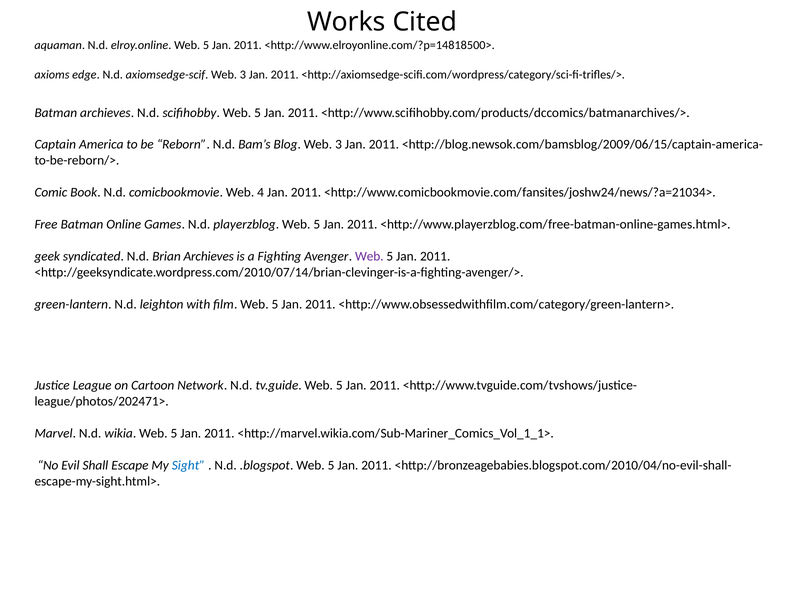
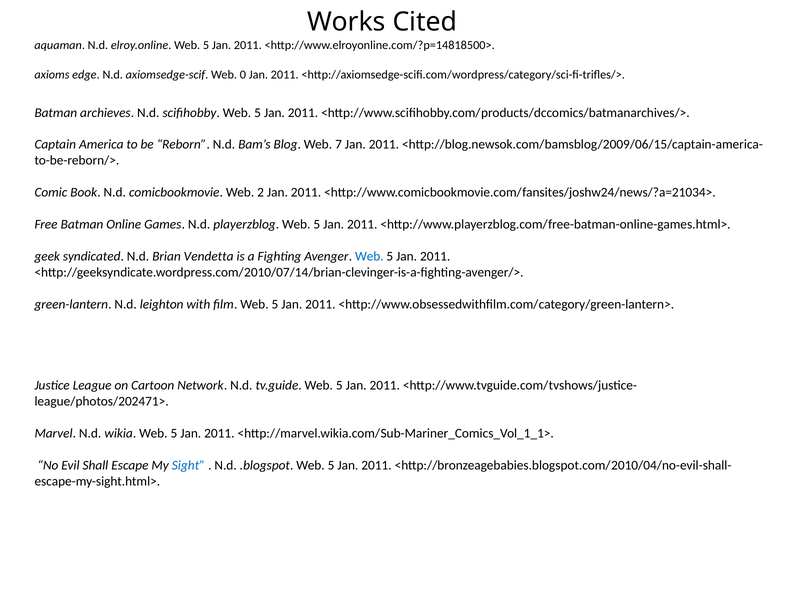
axiomsedge-scif Web 3: 3 -> 0 (243, 75)
Blog Web 3: 3 -> 7 (339, 145)
4: 4 -> 2 (261, 193)
Brian Archieves: Archieves -> Vendetta (209, 257)
Web colour: purple -> blue (369, 257)
